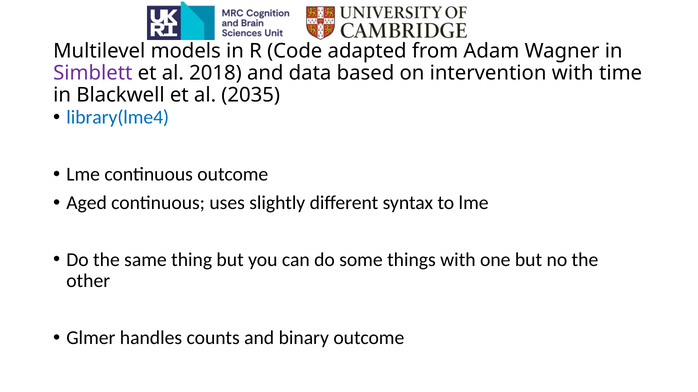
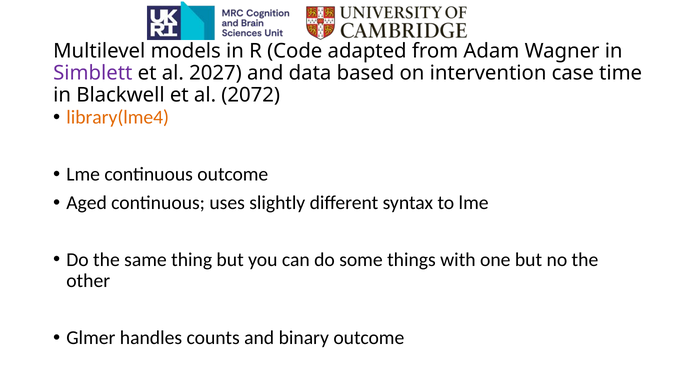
2018: 2018 -> 2027 (215, 73)
intervention with: with -> case (573, 73)
2035: 2035 -> 2072 (251, 95)
library(lme4 colour: blue -> orange (118, 118)
